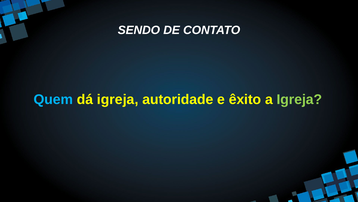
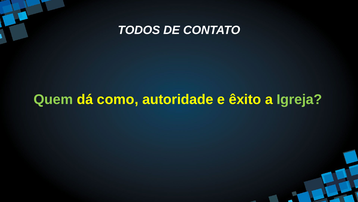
SENDO: SENDO -> TODOS (139, 30)
Quem colour: light blue -> light green (53, 99)
dá igreja: igreja -> como (118, 99)
